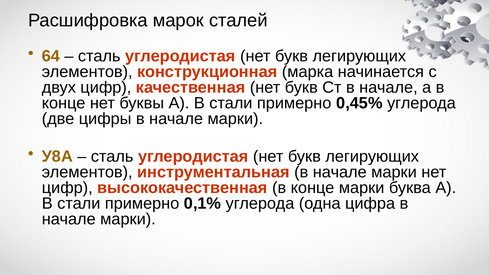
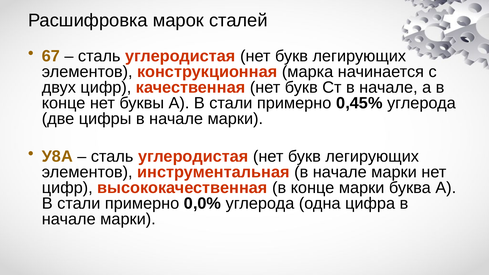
64: 64 -> 67 (51, 56)
0,1%: 0,1% -> 0,0% (203, 203)
